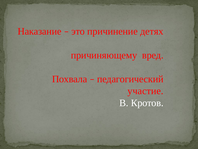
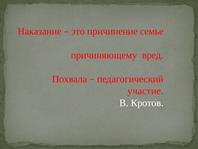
детях: детях -> семье (152, 31)
